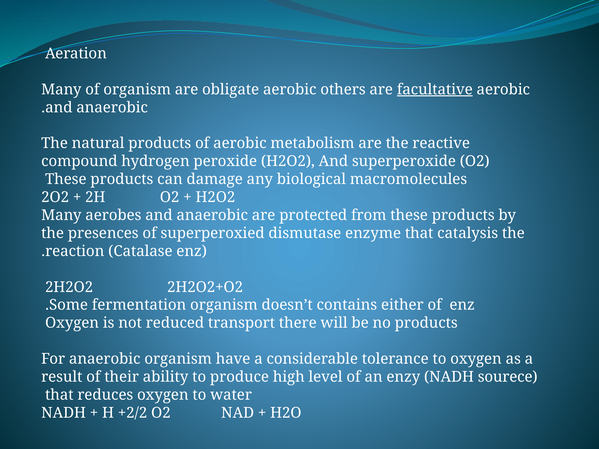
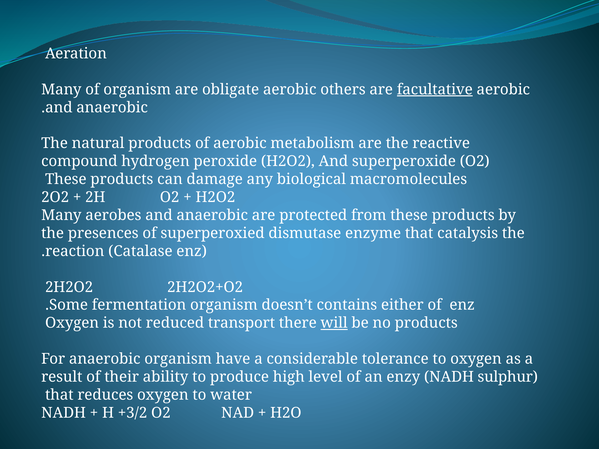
will underline: none -> present (334, 323)
sourece: sourece -> sulphur (508, 377)
+2/2: +2/2 -> +3/2 (133, 413)
